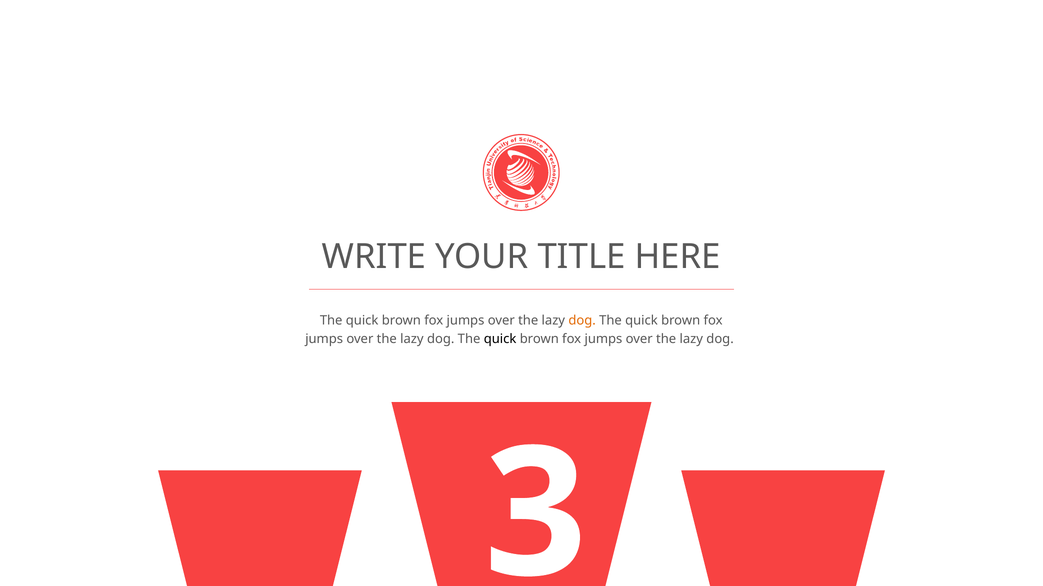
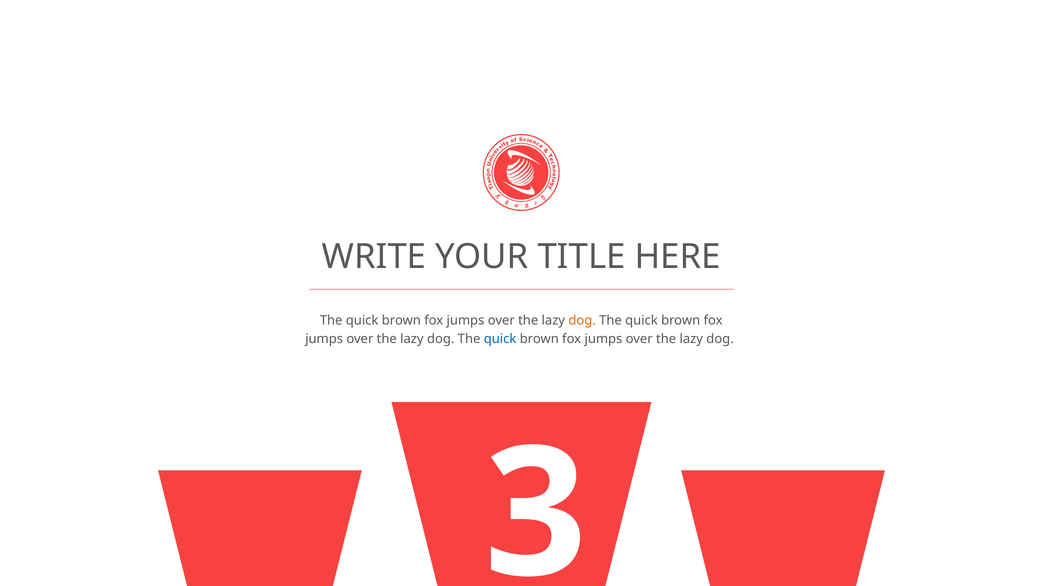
quick colour: black -> blue (500, 340)
